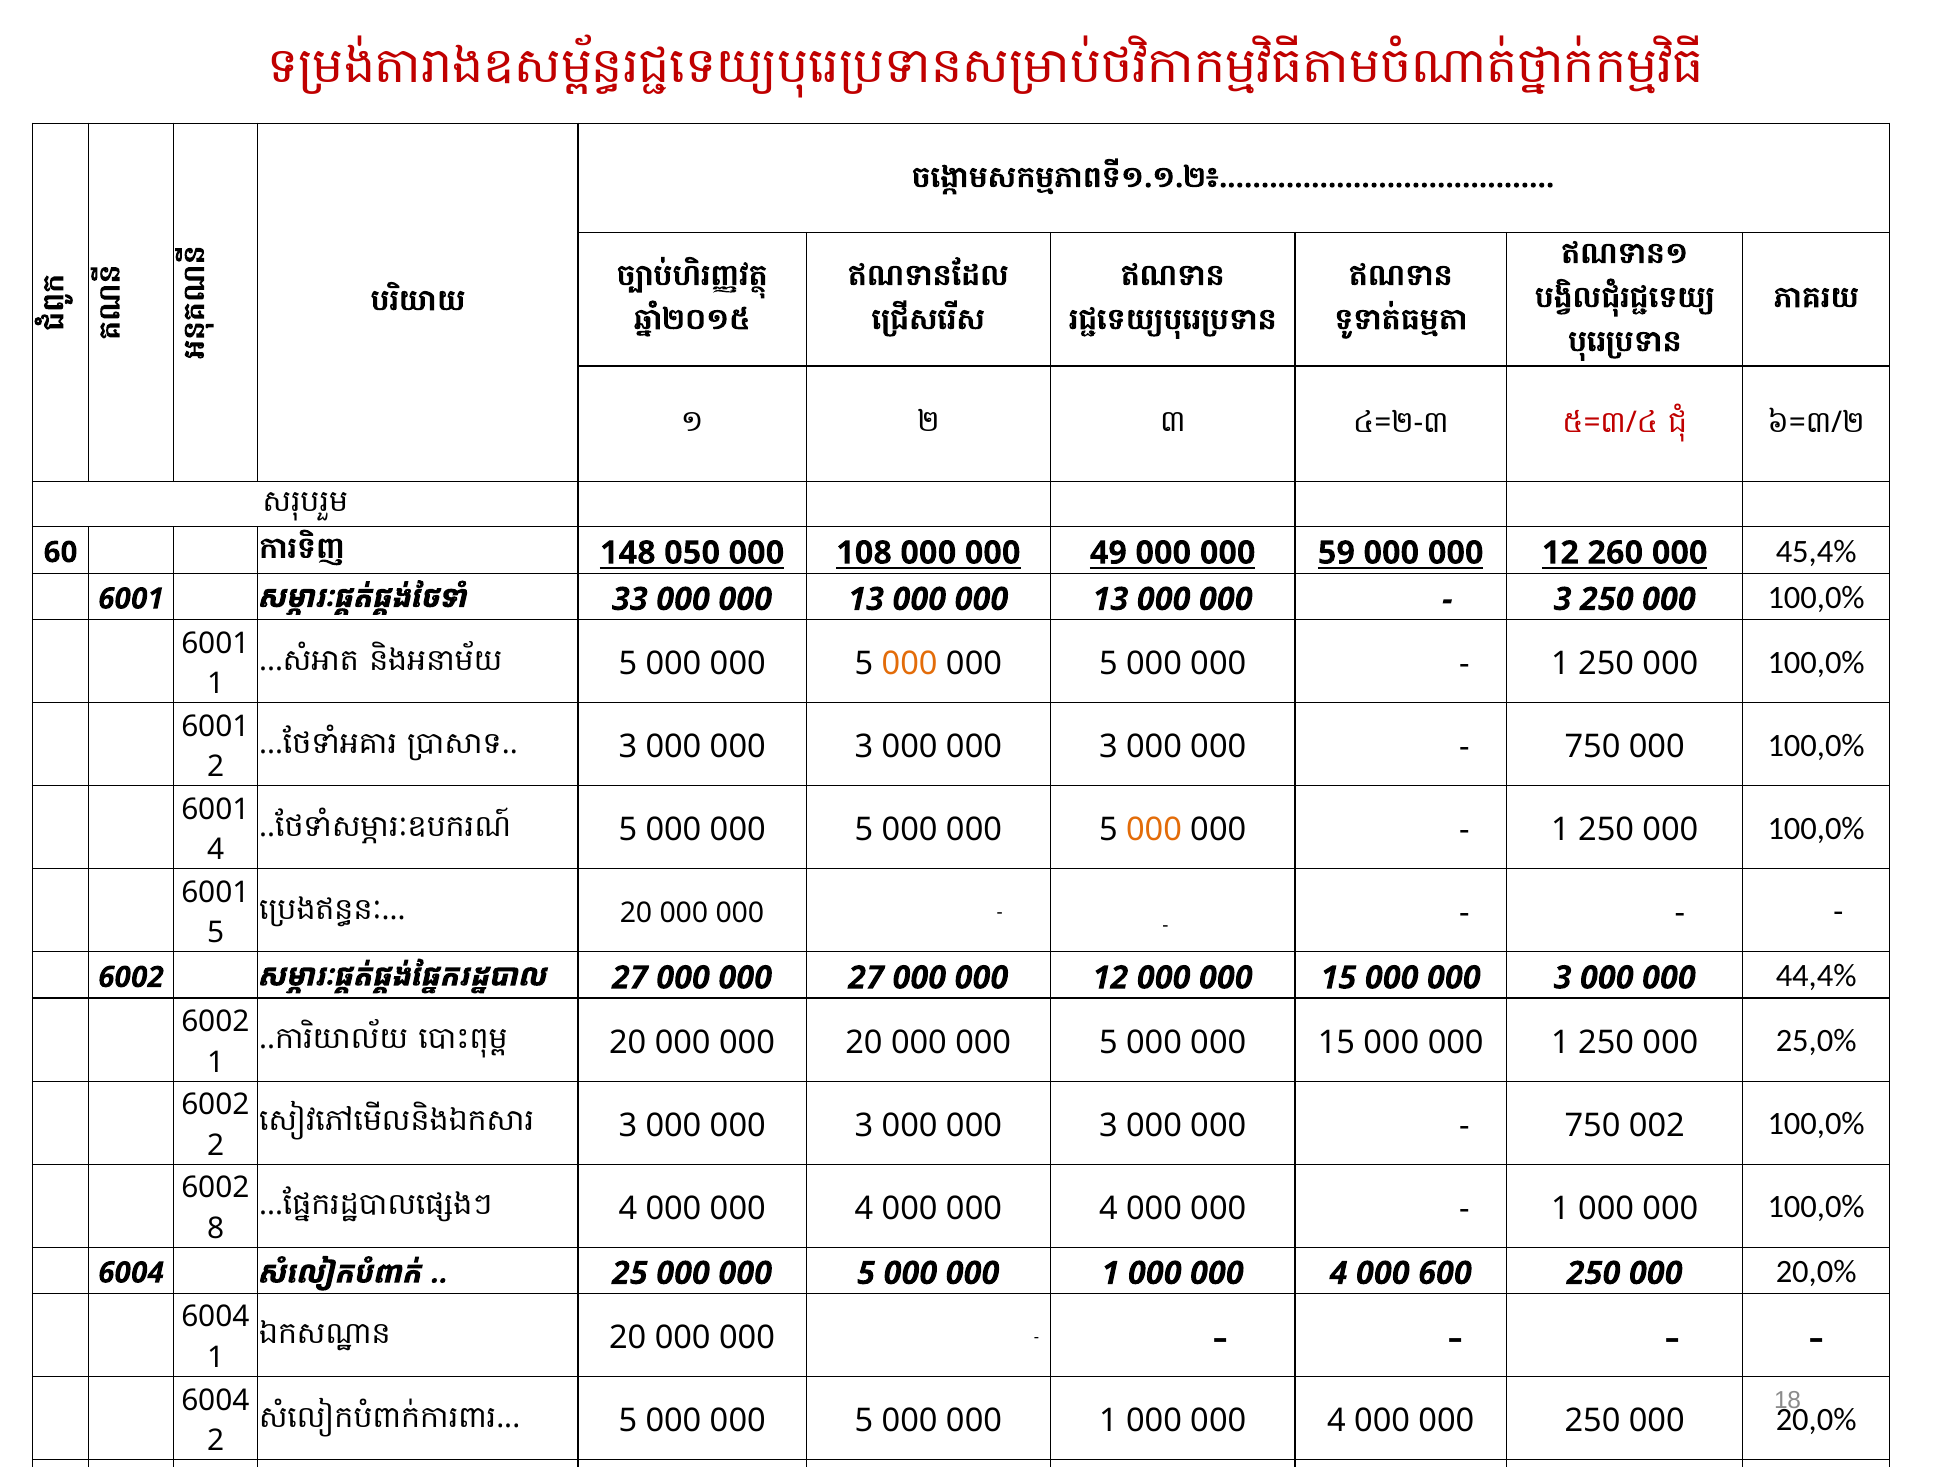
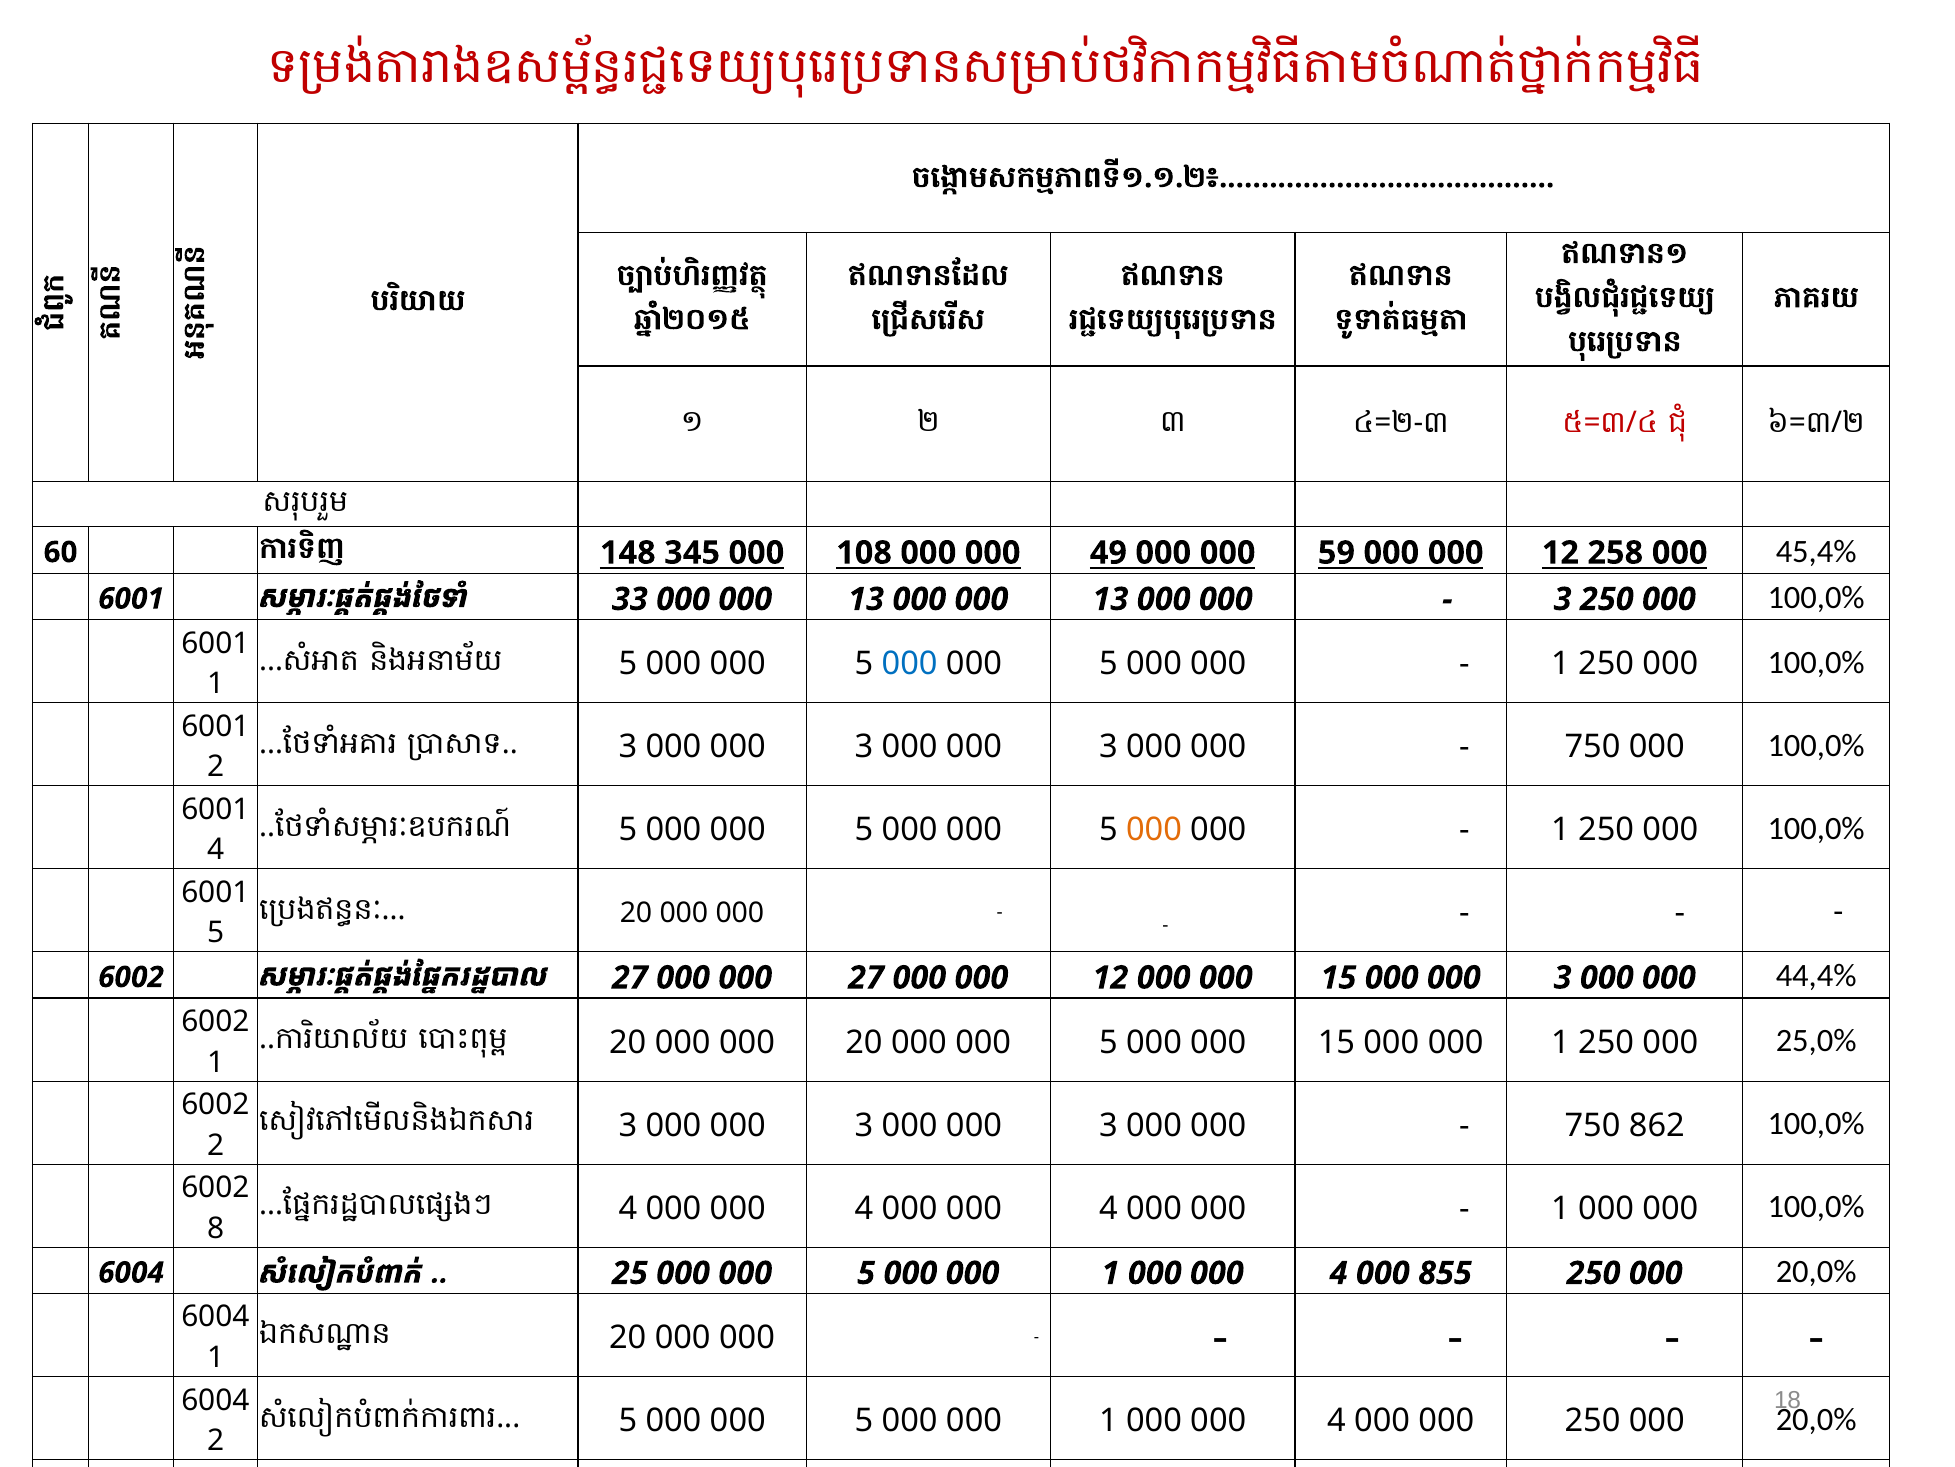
050: 050 -> 345 (692, 553)
260: 260 -> 258 (1615, 553)
000 colour: orange -> blue (910, 664)
002: 002 -> 862 (1657, 1125)
600: 600 -> 855 (1445, 1273)
